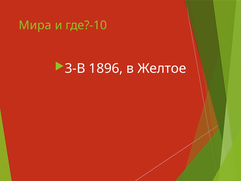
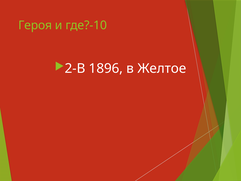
Мира: Мира -> Героя (35, 25)
3-В: 3-В -> 2-В (75, 68)
